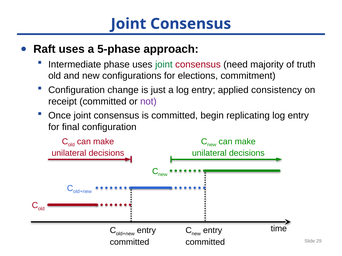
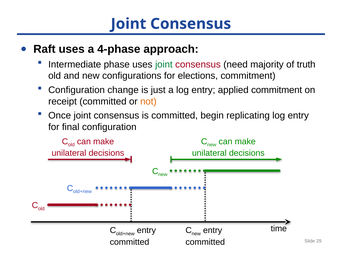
5-phase: 5-phase -> 4-phase (119, 49)
applied consistency: consistency -> commitment (277, 90)
not colour: purple -> orange (148, 102)
